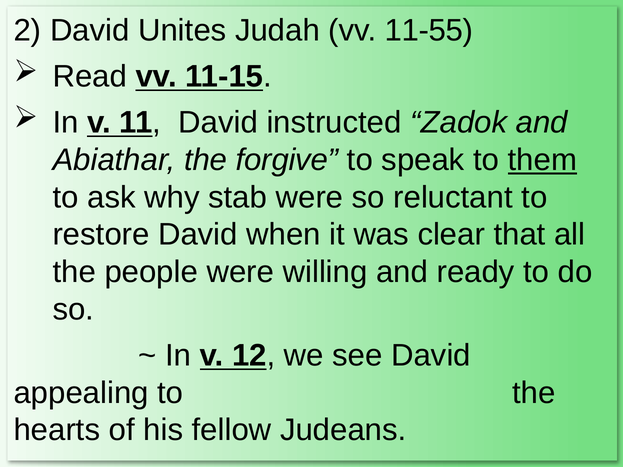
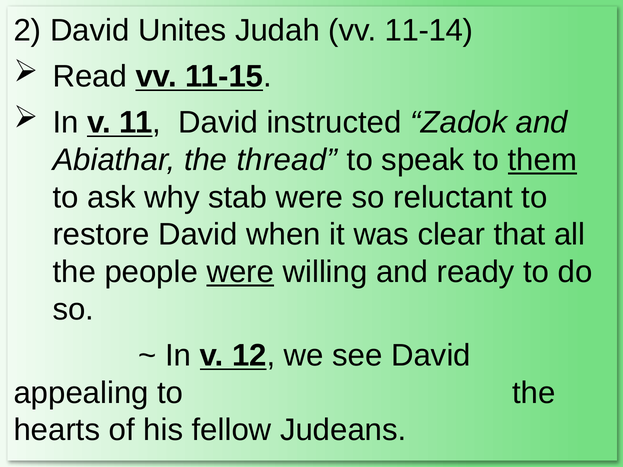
11-55: 11-55 -> 11-14 (429, 31)
forgive: forgive -> thread (287, 160)
were underline: none -> present (240, 272)
